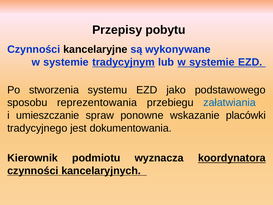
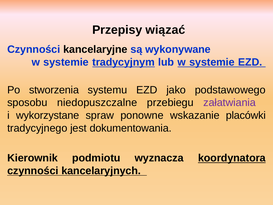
pobytu: pobytu -> wiązać (165, 30)
reprezentowania: reprezentowania -> niedopuszczalne (97, 103)
załatwiania colour: blue -> purple (230, 103)
umieszczanie: umieszczanie -> wykorzystane (48, 115)
